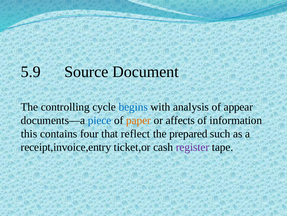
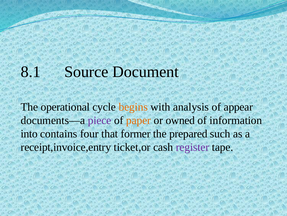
5.9: 5.9 -> 8.1 (31, 72)
controlling: controlling -> operational (65, 107)
begins colour: blue -> orange (133, 107)
piece colour: blue -> purple (100, 120)
affects: affects -> owned (180, 120)
this: this -> into (29, 133)
reflect: reflect -> former (136, 133)
